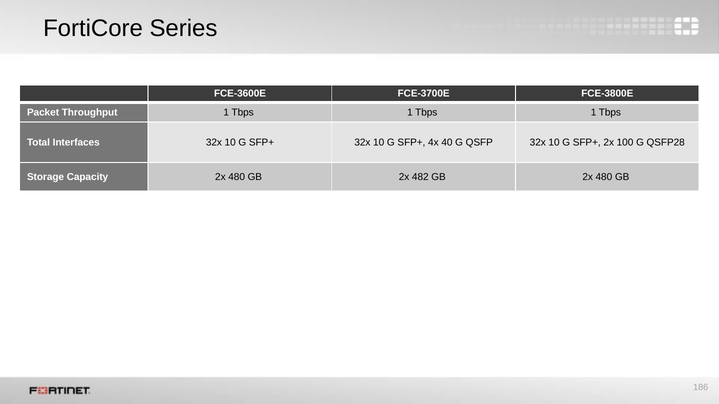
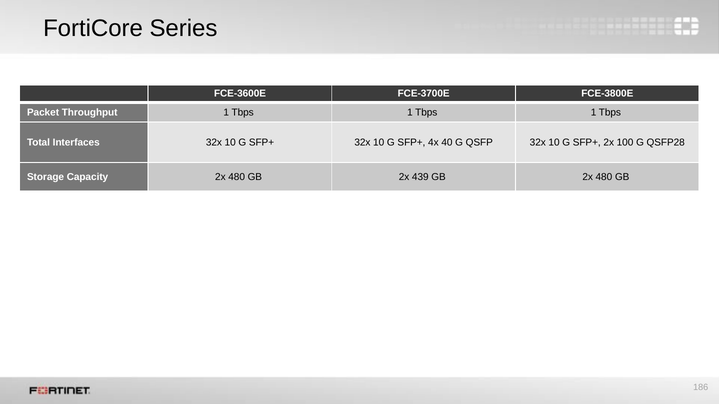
482: 482 -> 439 (420, 177)
